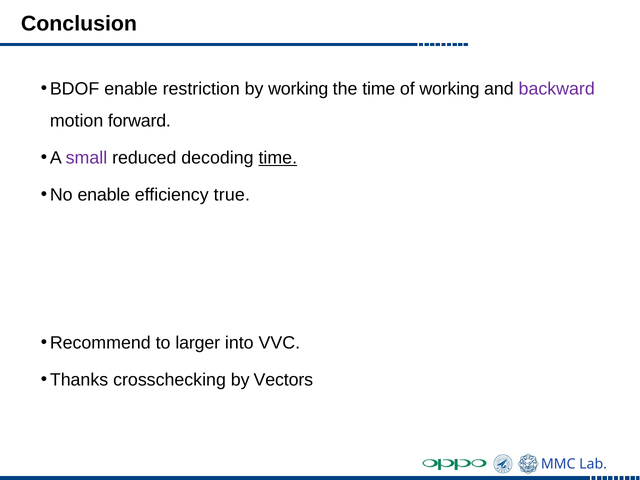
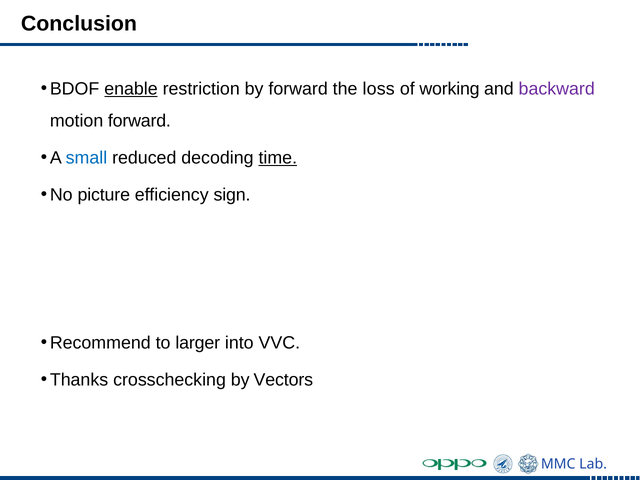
enable underline: none -> present (131, 89)
by working: working -> forward (298, 89)
the time: time -> loss (379, 89)
small colour: purple -> blue (86, 158)
No enable: enable -> picture (104, 195)
true: true -> sign (232, 195)
